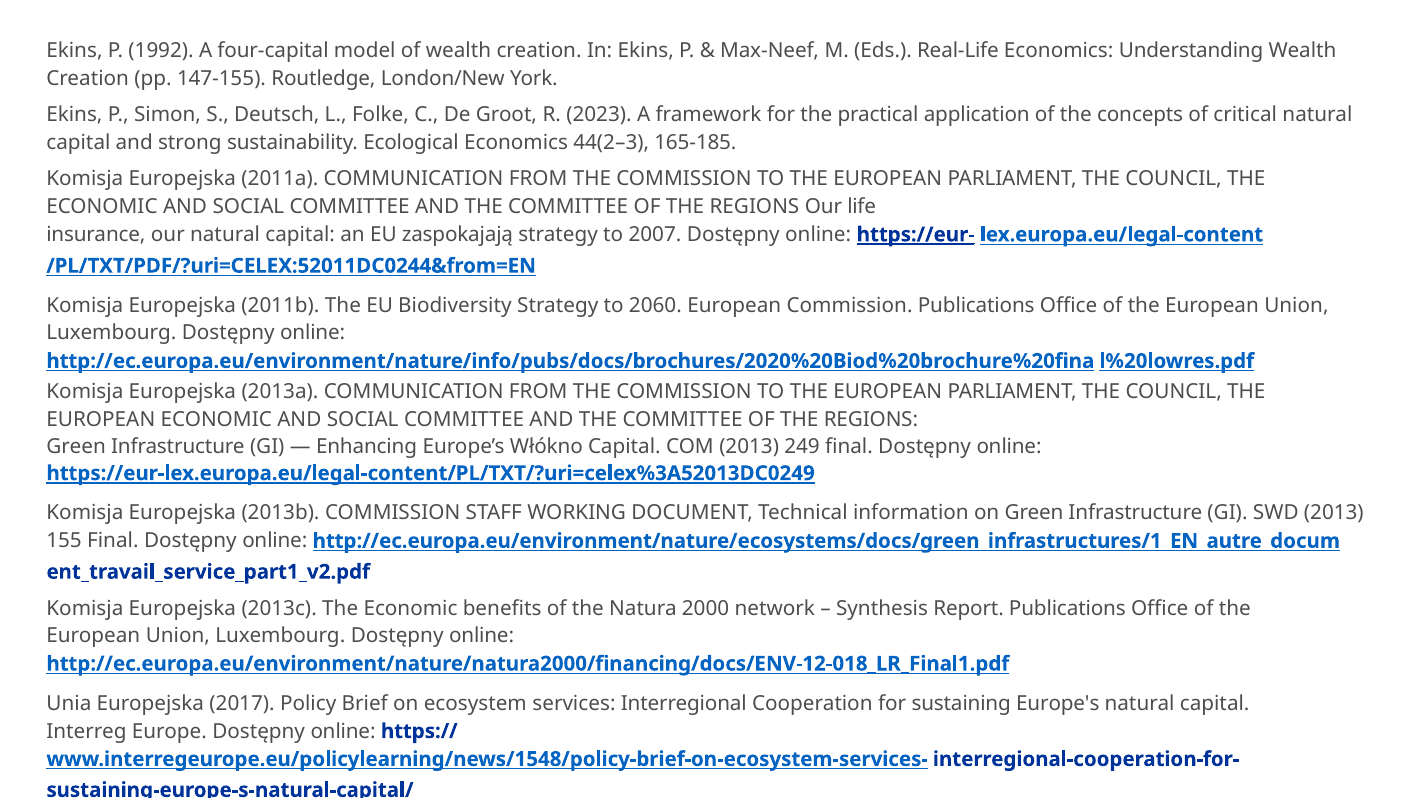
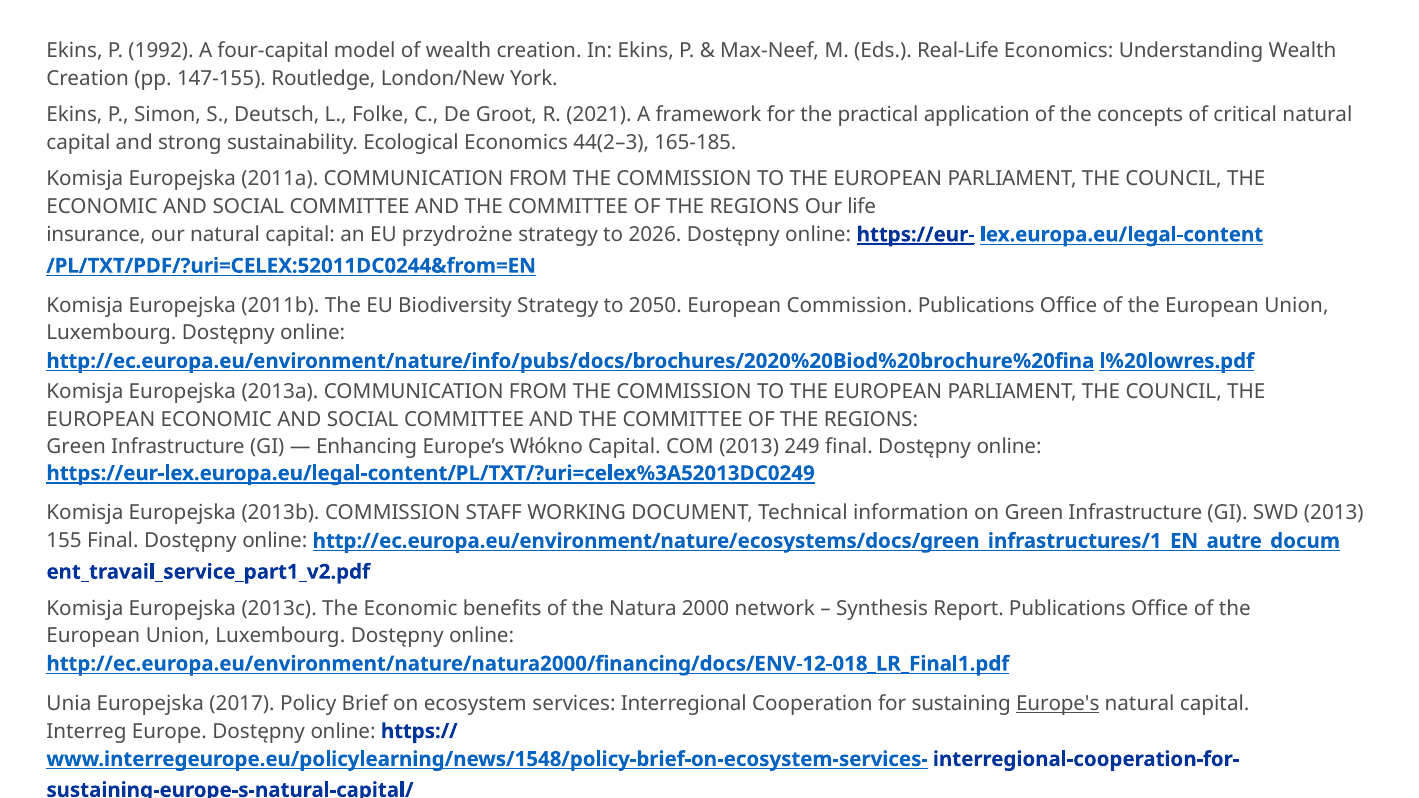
2023: 2023 -> 2021 (599, 115)
zaspokajają: zaspokajają -> przydrożne (457, 235)
2007: 2007 -> 2026 (655, 235)
2060: 2060 -> 2050 (655, 306)
Europe's underline: none -> present (1058, 704)
